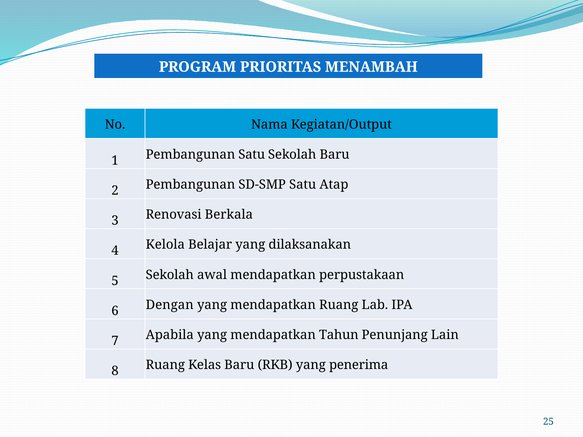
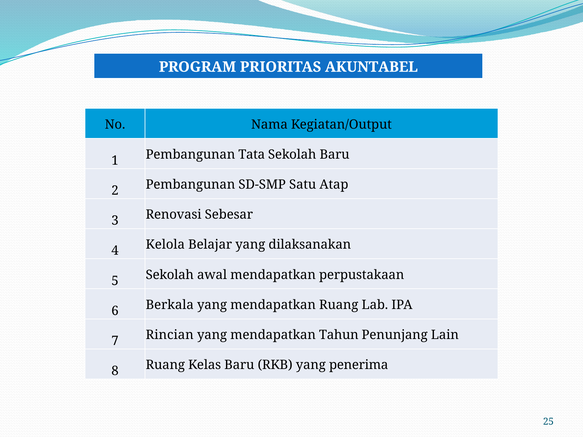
MENAMBAH: MENAMBAH -> AKUNTABEL (371, 67)
Pembangunan Satu: Satu -> Tata (252, 155)
Berkala: Berkala -> Sebesar (229, 215)
Dengan: Dengan -> Berkala (170, 305)
Apabila: Apabila -> Rincian (170, 335)
